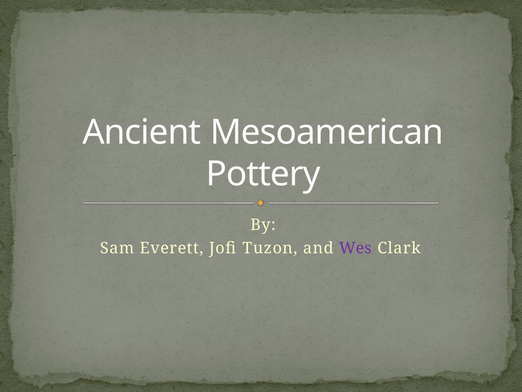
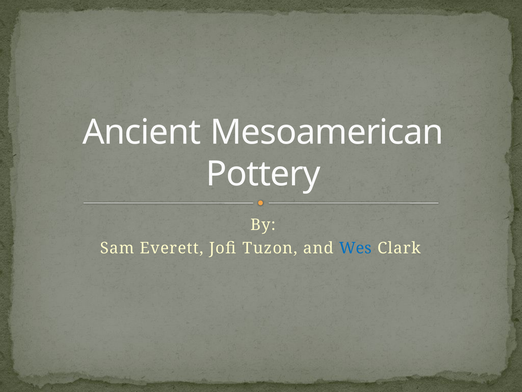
Wes colour: purple -> blue (355, 248)
